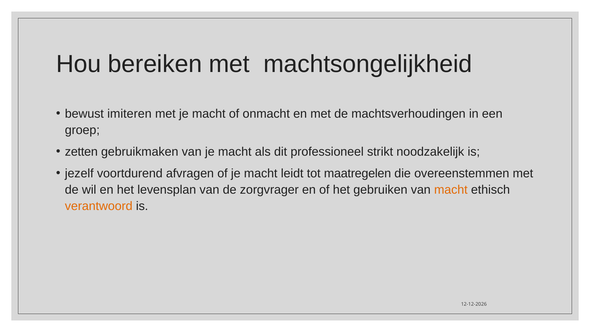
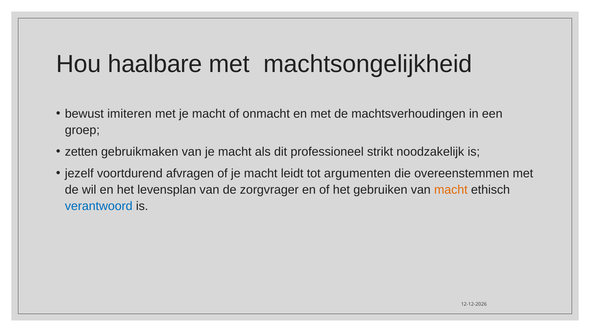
bereiken: bereiken -> haalbare (155, 64)
maatregelen: maatregelen -> argumenten (357, 173)
verantwoord colour: orange -> blue (99, 206)
